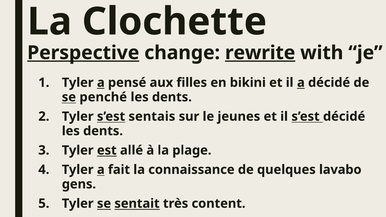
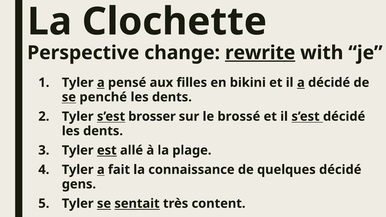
Perspective underline: present -> none (83, 53)
sentais: sentais -> brosser (152, 117)
jeunes: jeunes -> brossé (239, 117)
quelques lavabo: lavabo -> décidé (340, 170)
